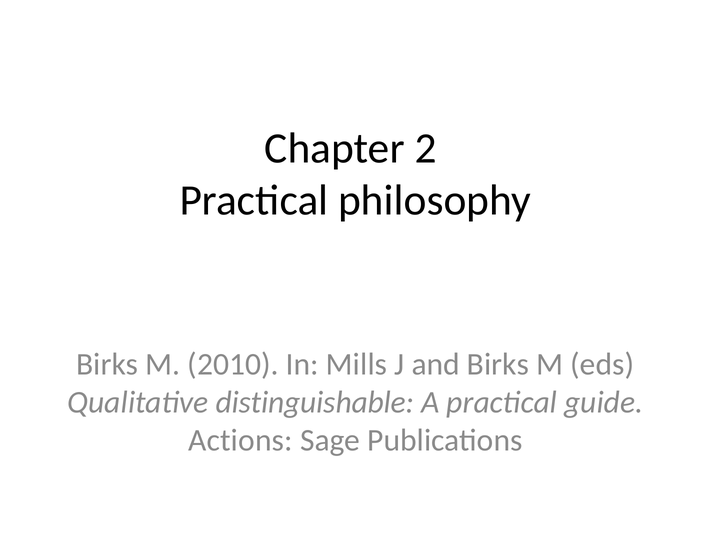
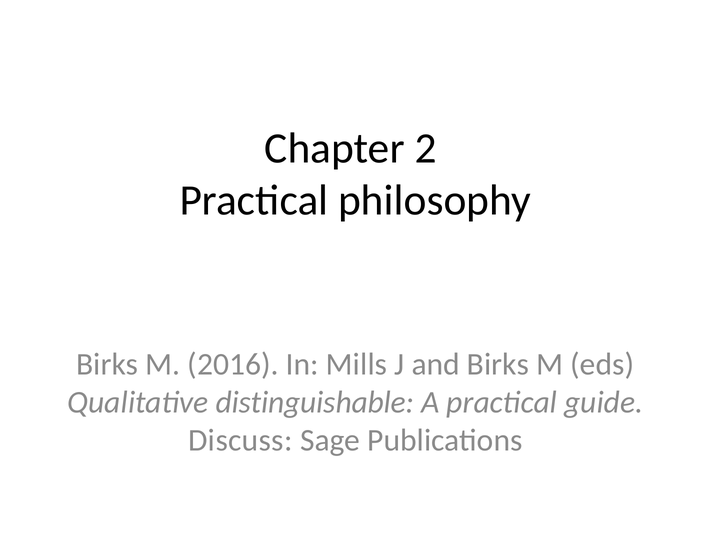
2010: 2010 -> 2016 (233, 365)
Actions: Actions -> Discuss (240, 441)
